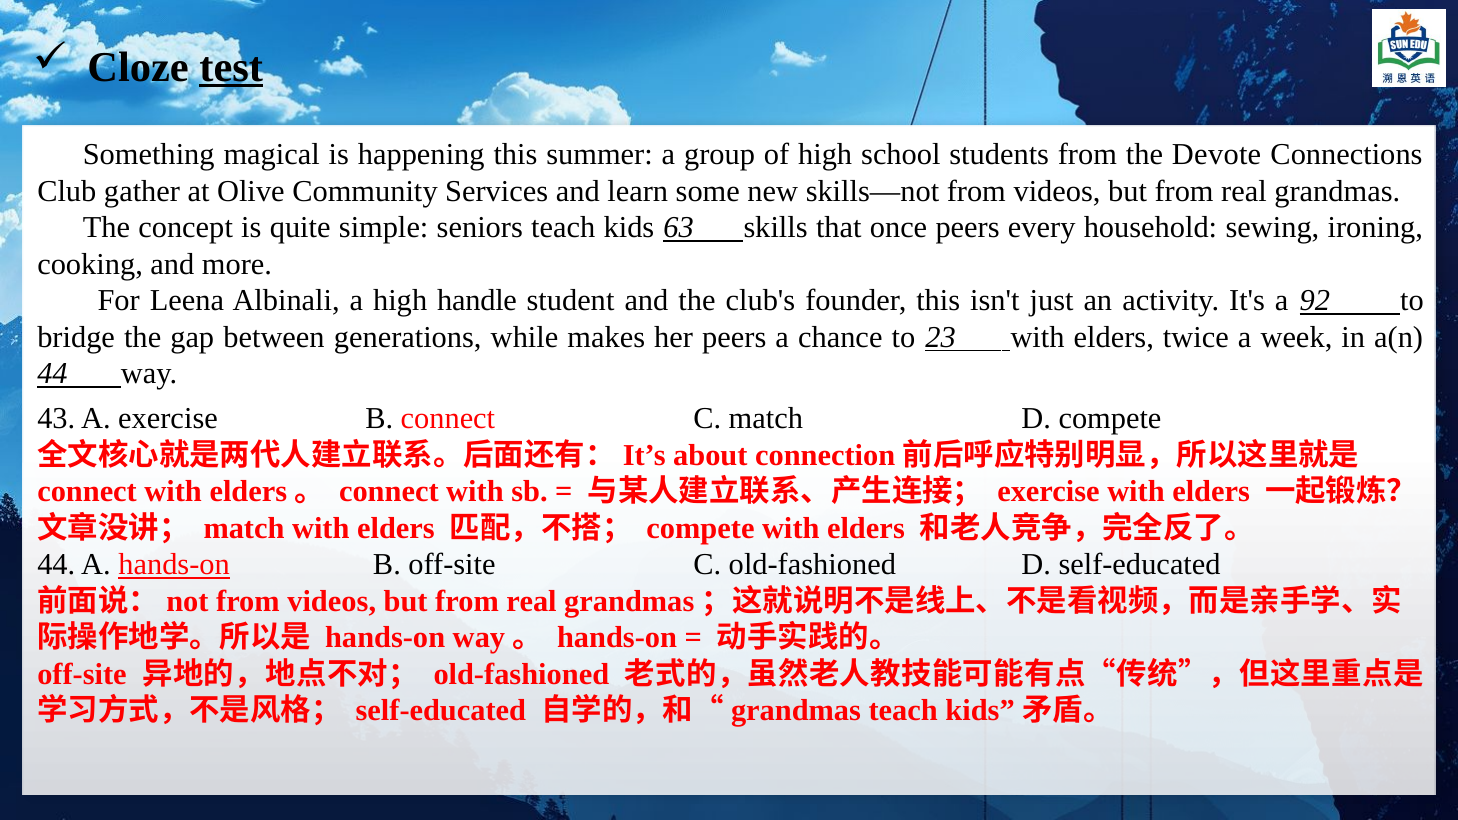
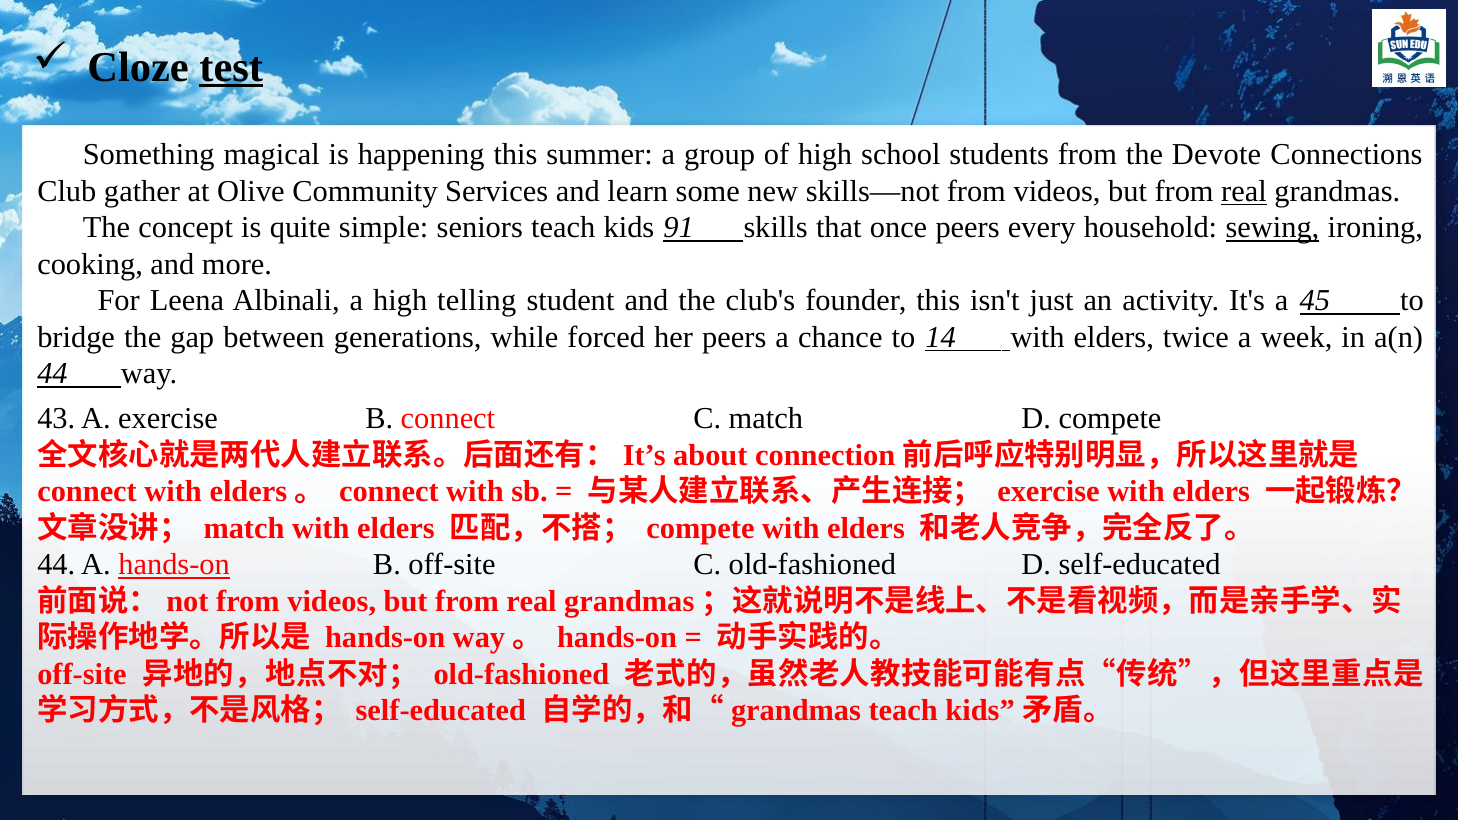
real underline: none -> present (1244, 191)
63: 63 -> 91 (679, 228)
sewing underline: none -> present (1272, 228)
handle: handle -> telling (477, 301)
92: 92 -> 45 (1315, 301)
makes: makes -> forced (606, 337)
23: 23 -> 14 (941, 337)
